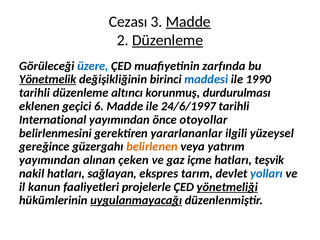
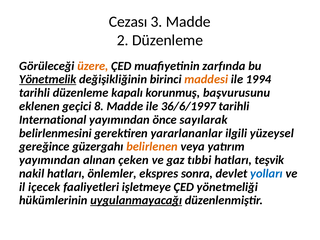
Madde underline: present -> none (188, 22)
Düzenleme underline: present -> none (168, 40)
üzere colour: blue -> orange (93, 66)
maddesi colour: blue -> orange (206, 79)
1990: 1990 -> 1994 (259, 79)
altıncı: altıncı -> kapalı (127, 93)
durdurulması: durdurulması -> başvurusunu (237, 93)
6: 6 -> 8 (99, 106)
24/6/1997: 24/6/1997 -> 36/6/1997 (188, 106)
otoyollar: otoyollar -> sayılarak (204, 120)
içme: içme -> tıbbi (199, 160)
sağlayan: sağlayan -> önlemler (112, 173)
tarım: tarım -> sonra (197, 173)
kanun: kanun -> içecek (44, 187)
projelerle: projelerle -> işletmeye (146, 187)
yönetmeliği underline: present -> none (227, 187)
